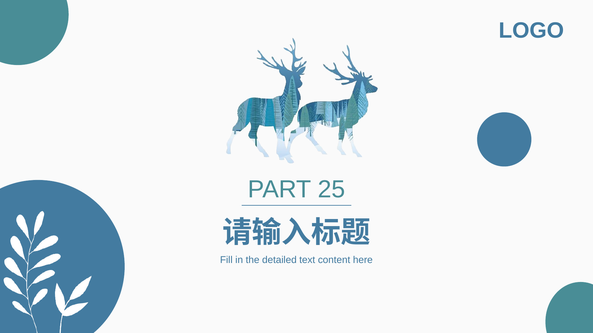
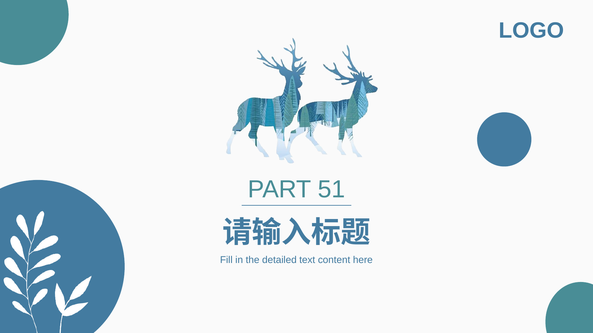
25: 25 -> 51 (331, 190)
